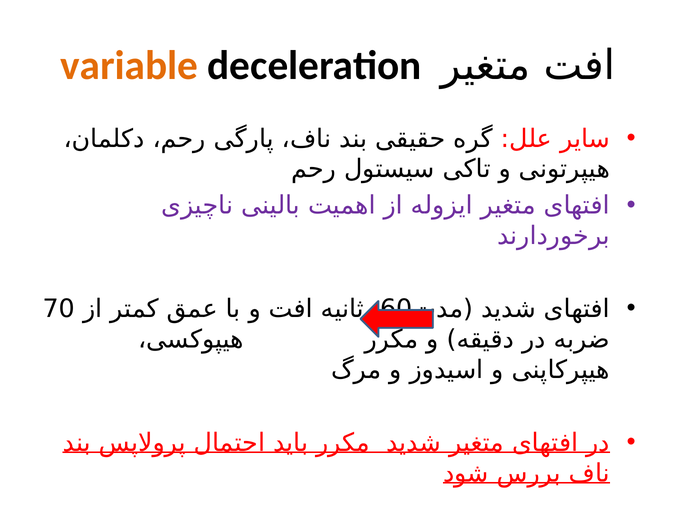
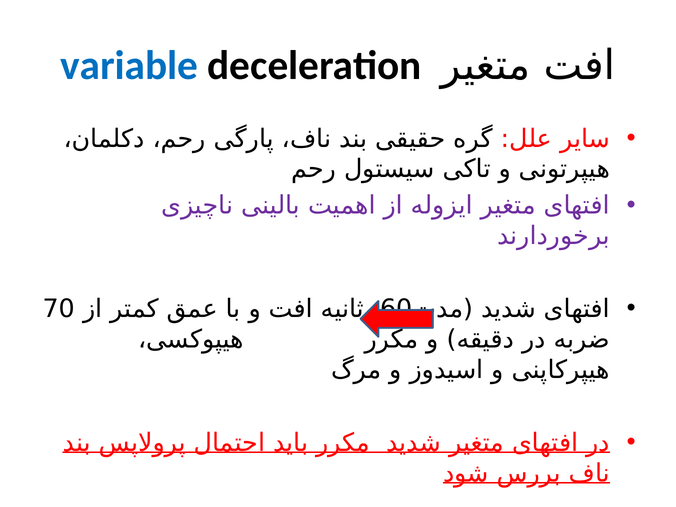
variable colour: orange -> blue (129, 65)
